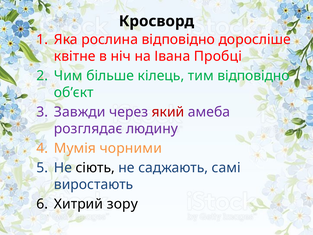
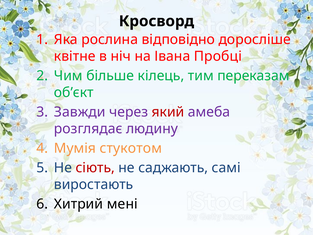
тим відповідно: відповідно -> переказам (253, 76)
чорними: чорними -> стукотом (131, 148)
сіють colour: black -> red (95, 168)
зору: зору -> мені (122, 204)
